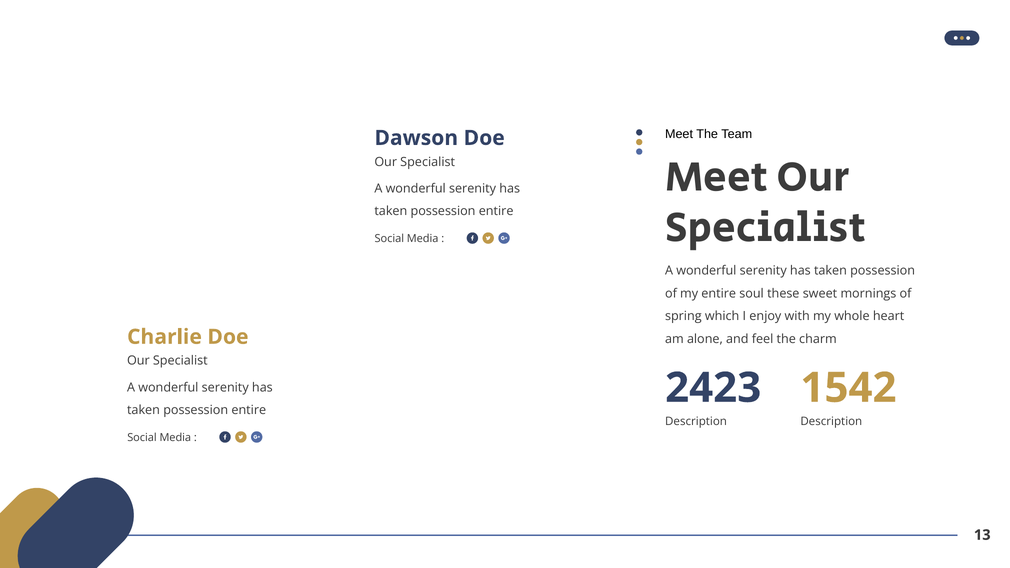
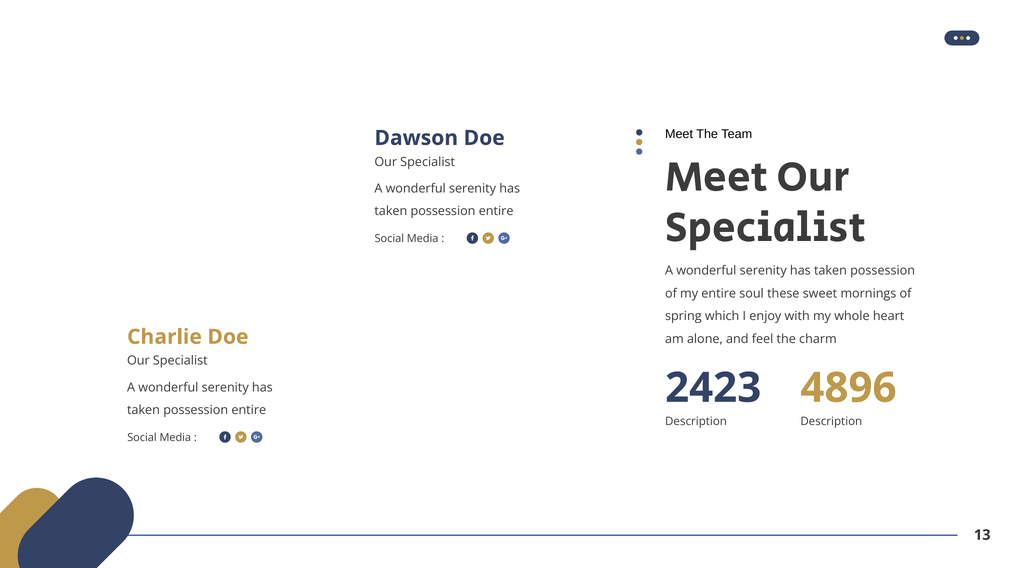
1542: 1542 -> 4896 (848, 388)
